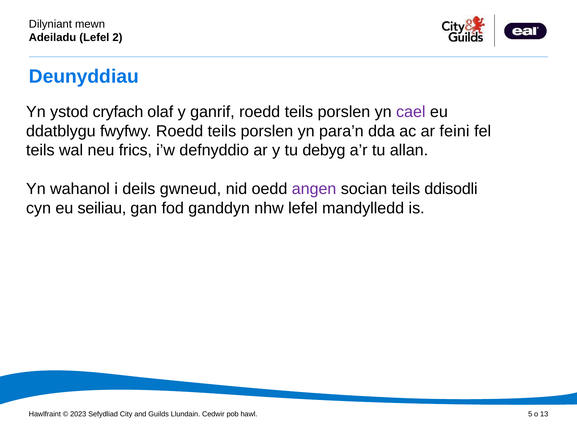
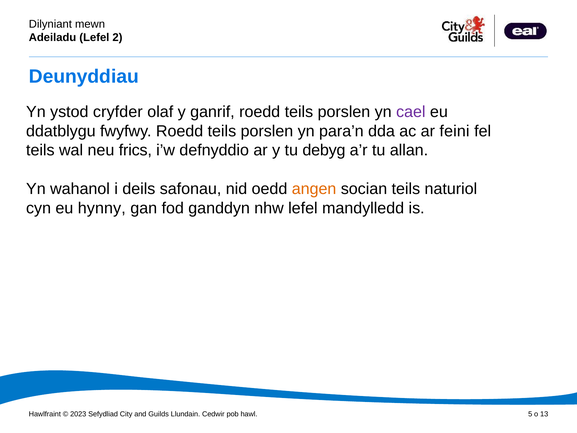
cryfach: cryfach -> cryfder (118, 112)
gwneud: gwneud -> safonau (191, 189)
angen colour: purple -> orange (314, 189)
ddisodli: ddisodli -> naturiol (451, 189)
seiliau: seiliau -> hynny (102, 208)
